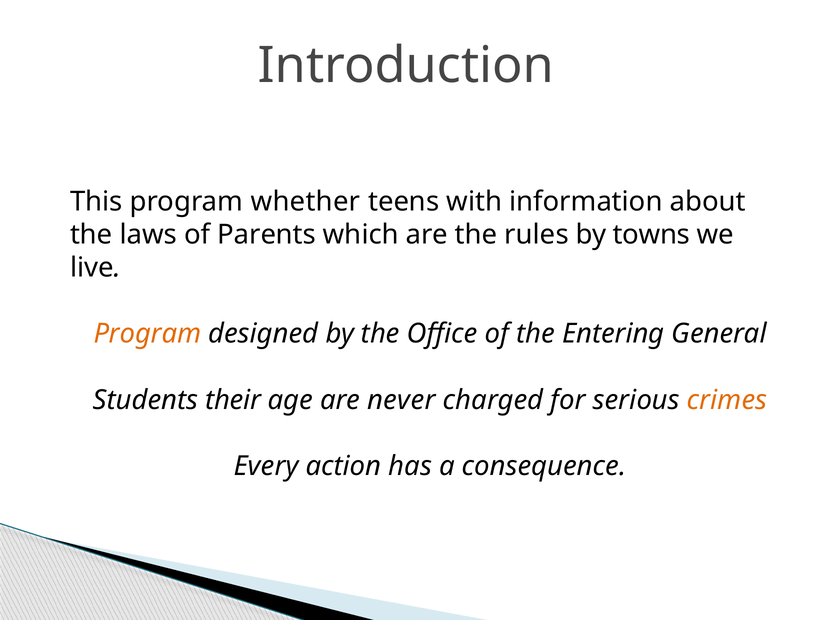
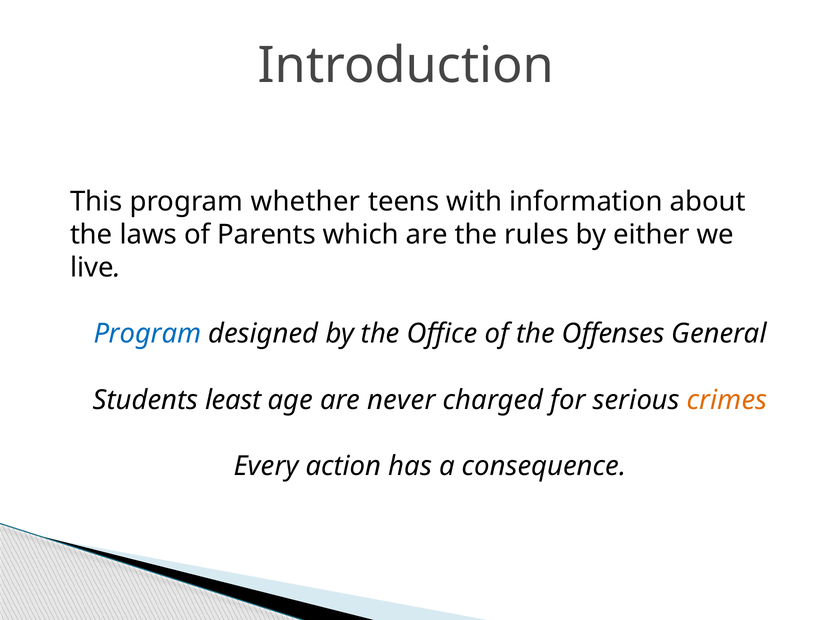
towns: towns -> either (651, 234)
Program colour: orange -> blue (147, 334)
Entering: Entering -> Offenses (613, 334)
their: their -> least (233, 400)
